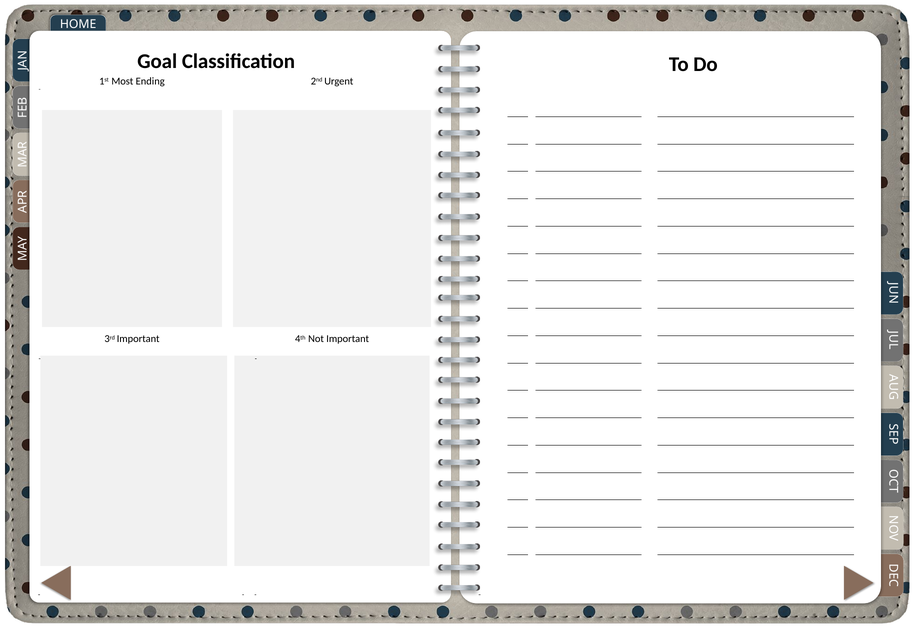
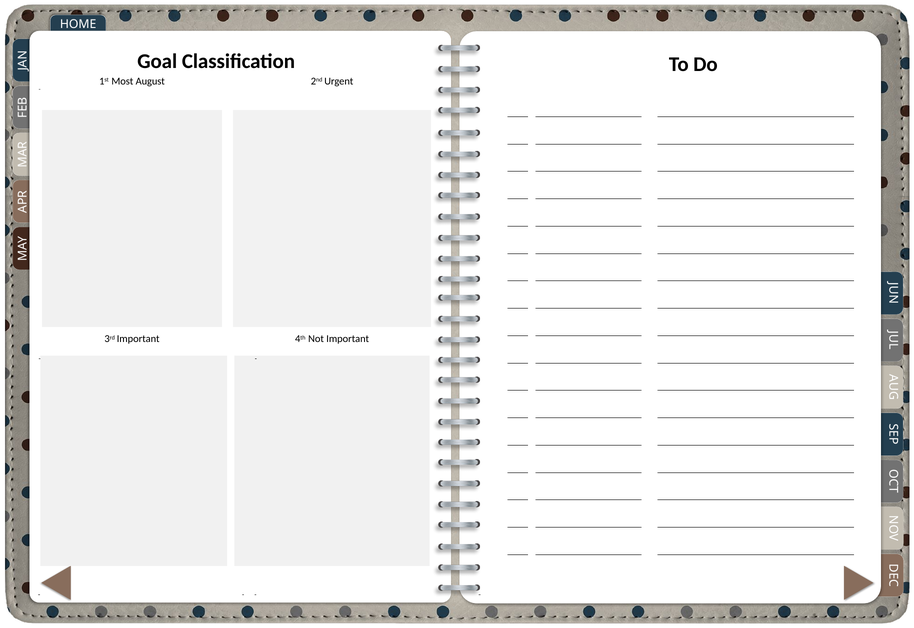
Ending: Ending -> August (150, 81)
